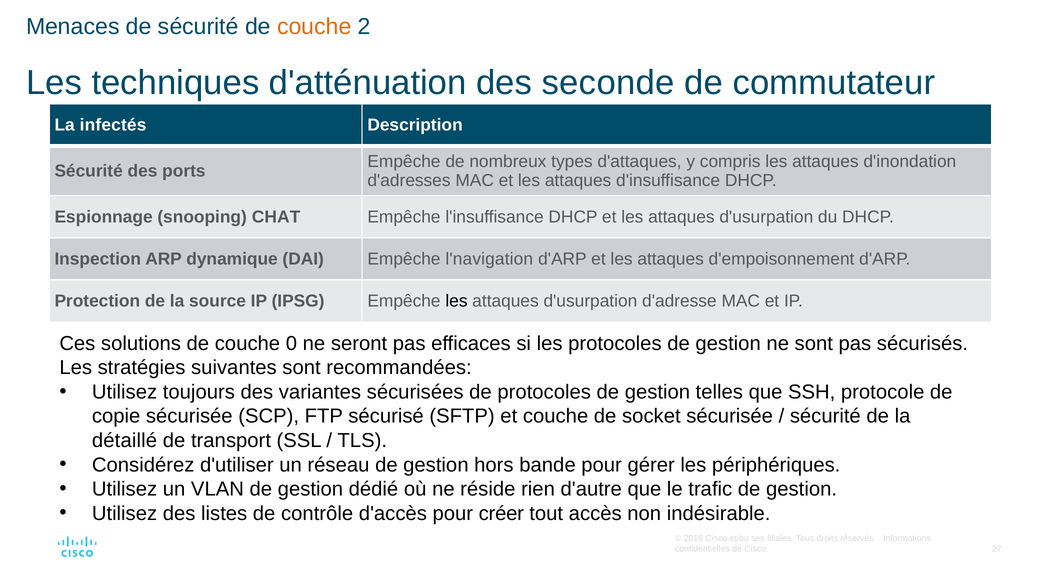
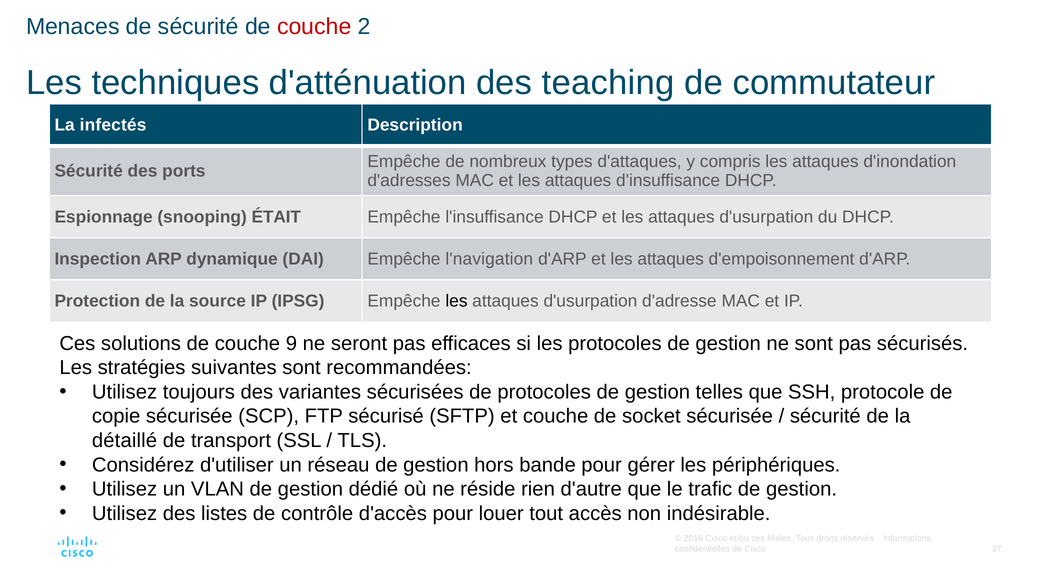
couche colour: orange -> red (314, 27)
seconde: seconde -> teaching (608, 83)
CHAT: CHAT -> ÉTAIT (276, 217)
0: 0 -> 9 (291, 344)
créer: créer -> louer (501, 514)
